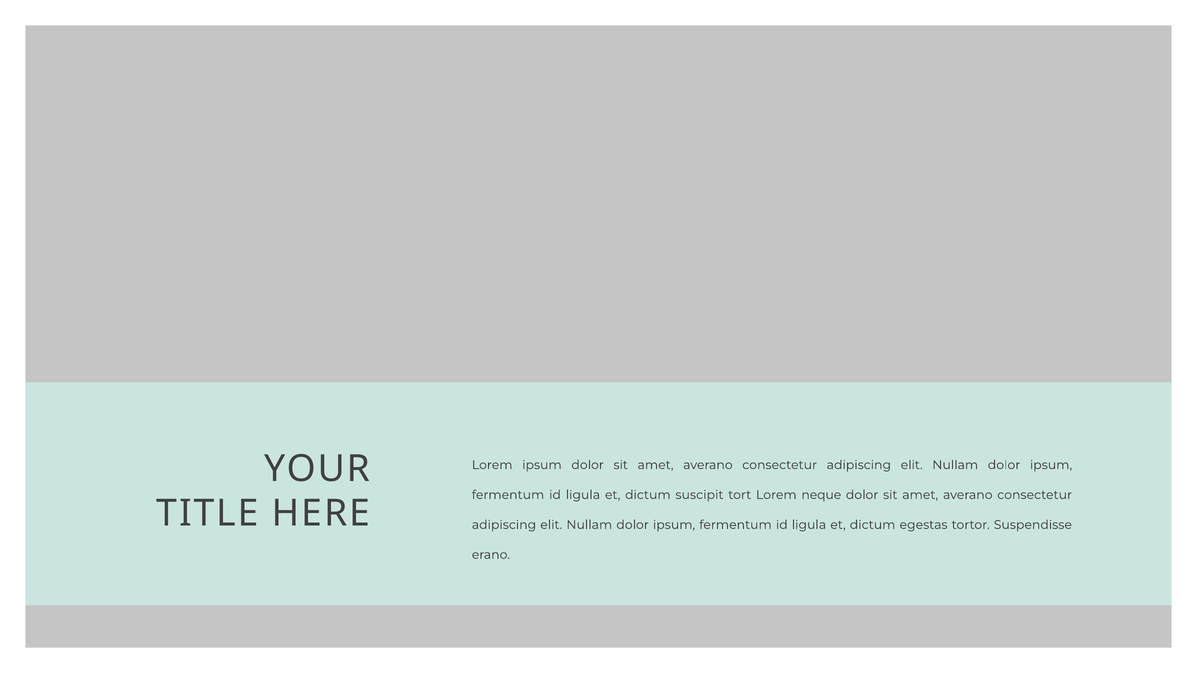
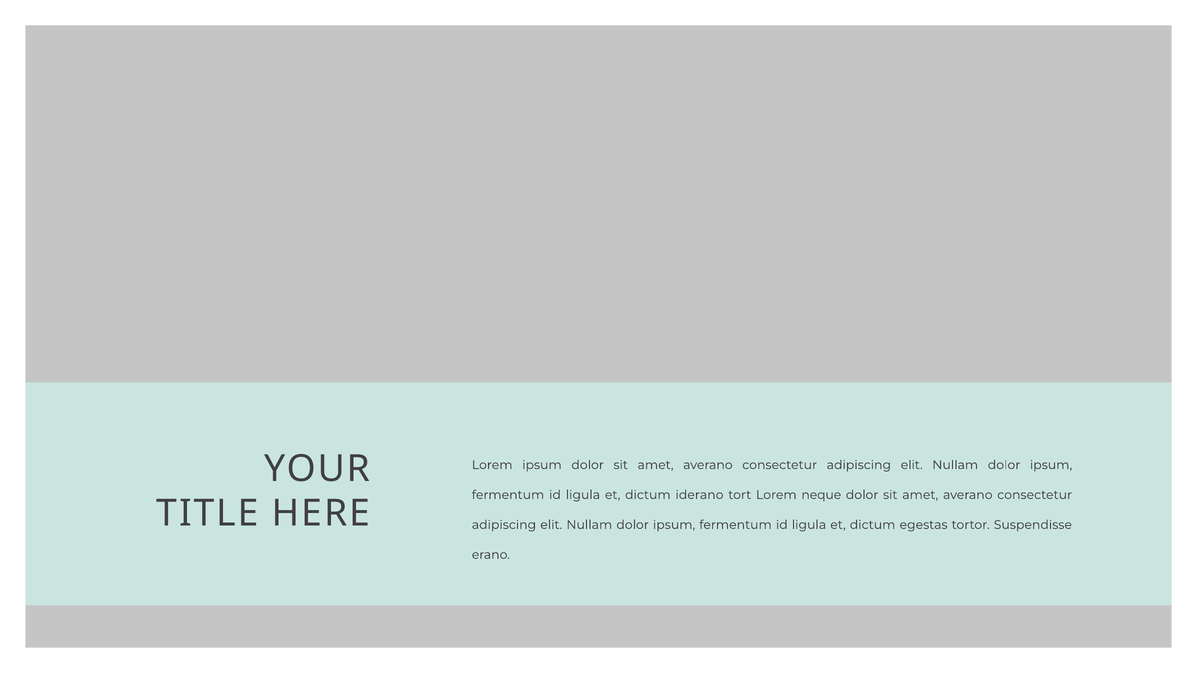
suscipit: suscipit -> iderano (699, 495)
